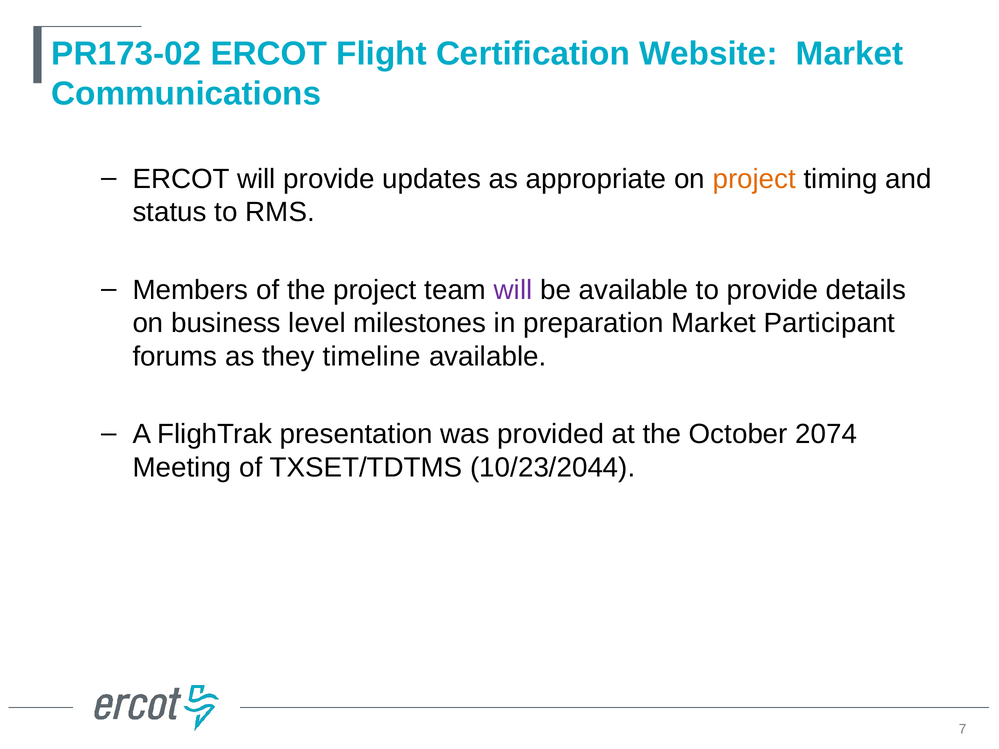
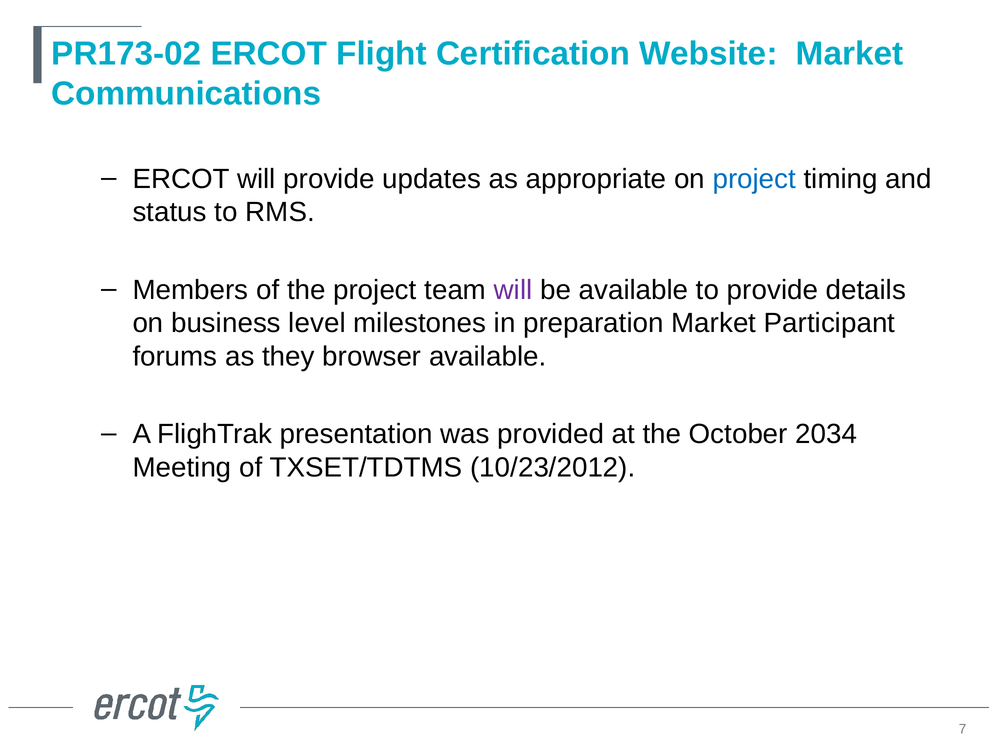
project colour: orange -> blue (754, 179)
timeline: timeline -> browser (372, 357)
2074: 2074 -> 2034 (826, 434)
10/23/2044: 10/23/2044 -> 10/23/2012 (553, 468)
